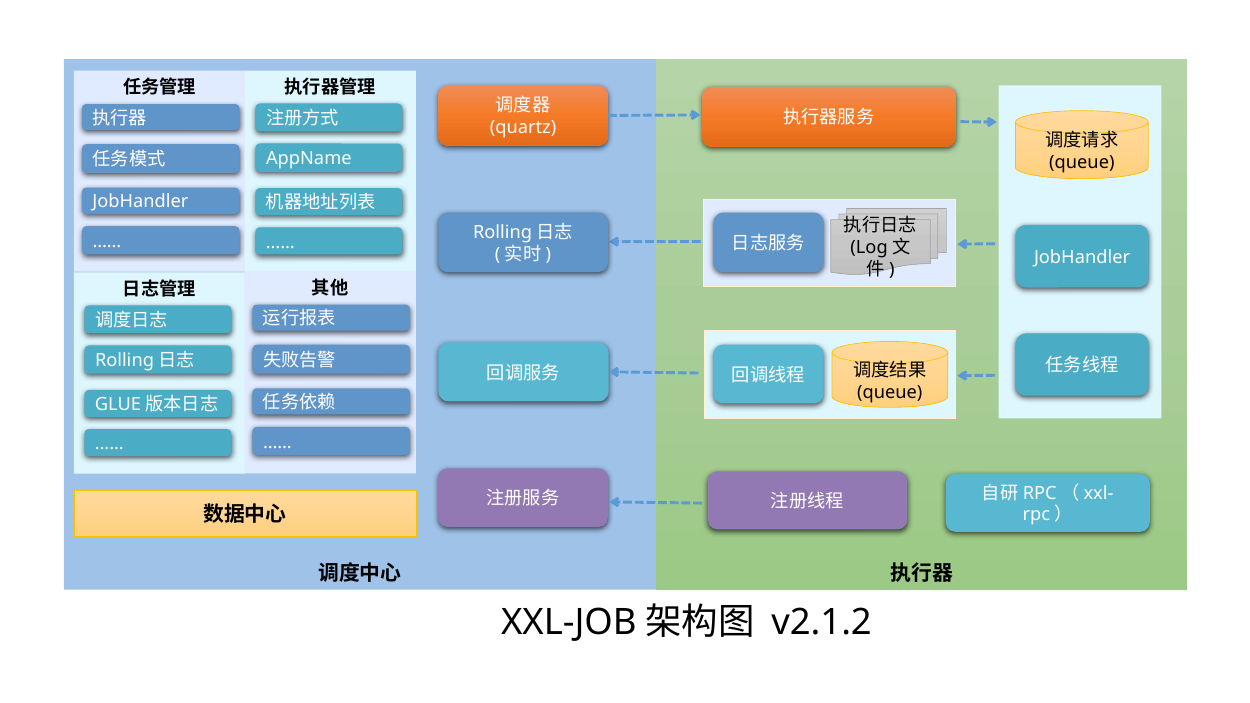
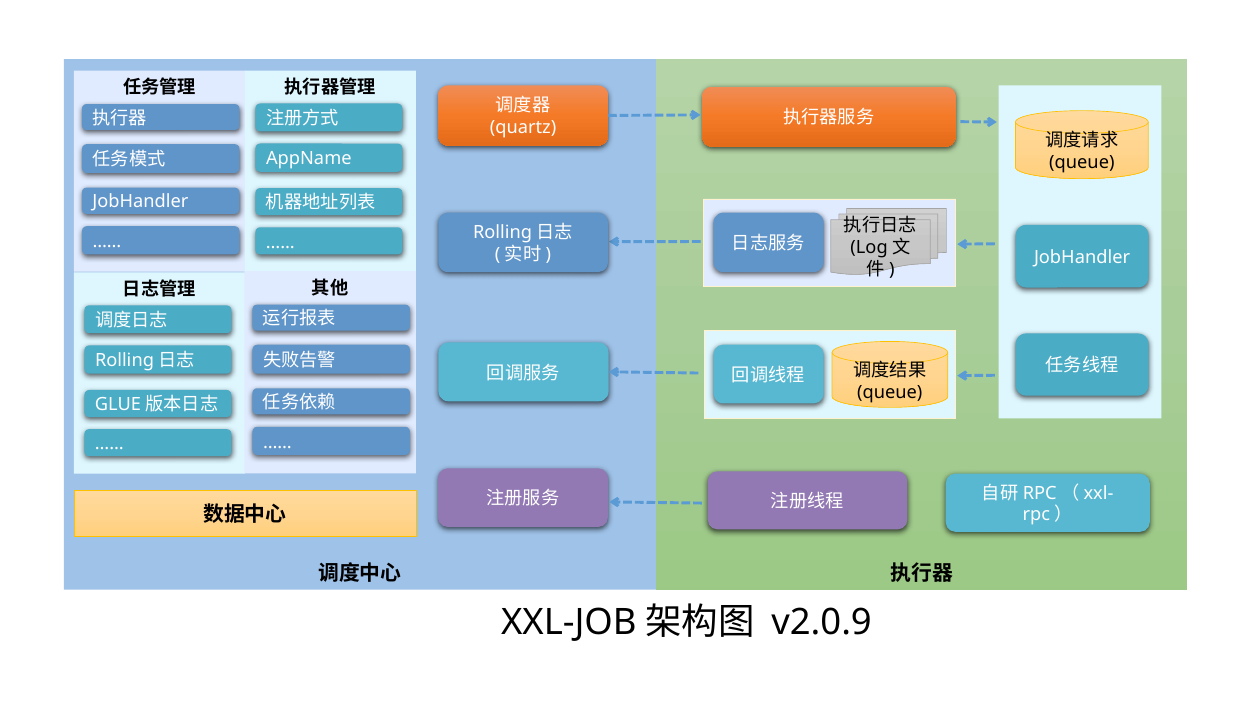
v2.1.2: v2.1.2 -> v2.0.9 (822, 623)
